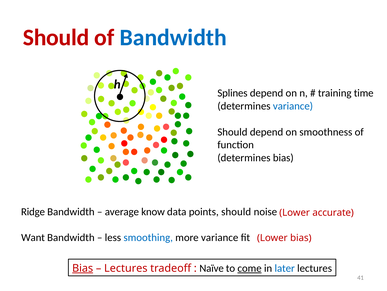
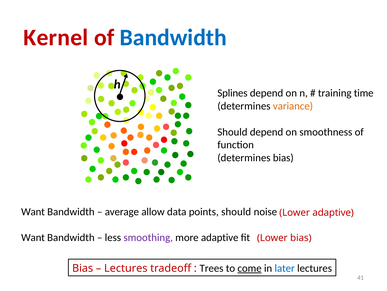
Should: Should -> Kernel (56, 37)
variance colour: blue -> orange (293, 106)
Ridge: Ridge -> Want (33, 211)
know: know -> allow (153, 211)
Lower accurate: accurate -> adaptive (333, 212)
smoothing colour: blue -> purple (148, 237)
more variance: variance -> adaptive (220, 237)
Bias underline: present -> none (83, 268)
Naïve: Naïve -> Trees (212, 268)
